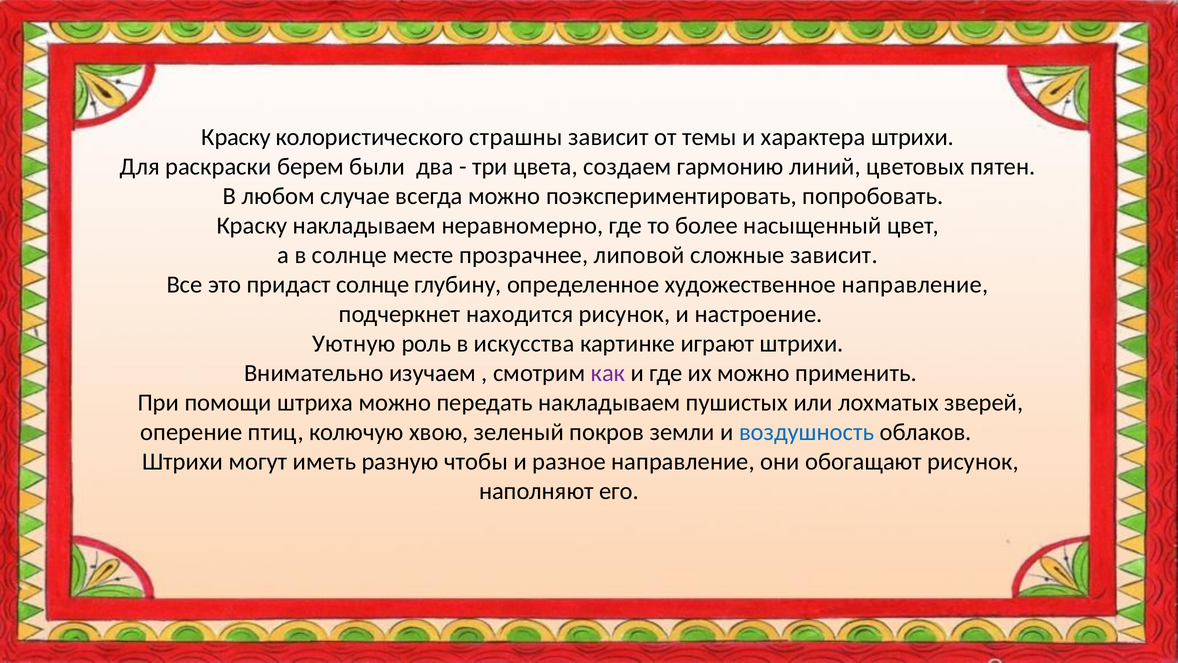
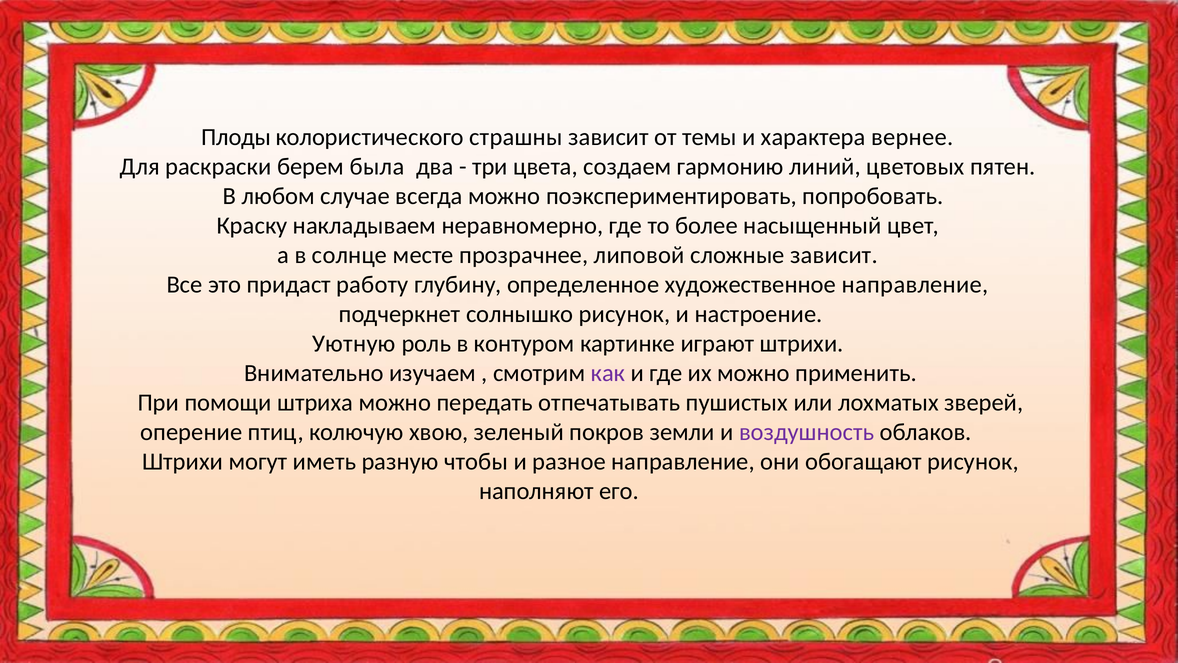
Краску: Краску -> Плоды (236, 137)
характера штрихи: штрихи -> вернее (912, 137)
были: были -> была (377, 167)
придаст солнце: солнце -> работу (372, 285)
находится: находится -> солнышко (520, 314)
искусства: искусства -> контуром (524, 343)
передать накладываем: накладываем -> отпечатывать (609, 402)
воздушность colour: blue -> purple (807, 432)
